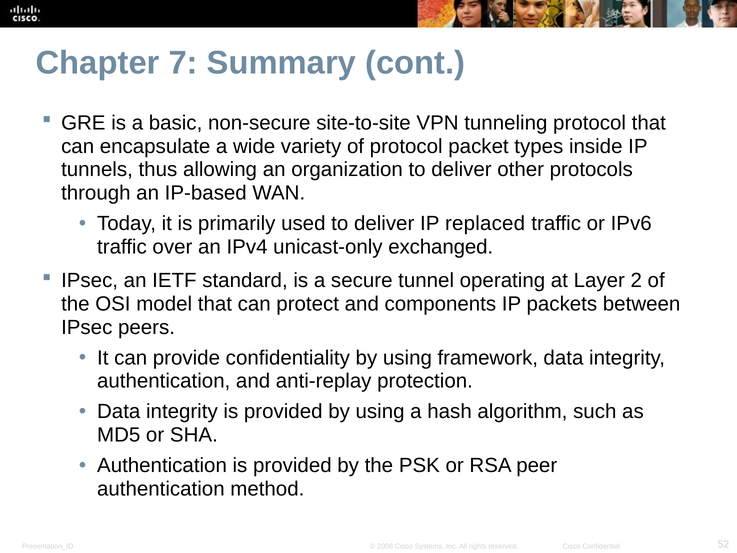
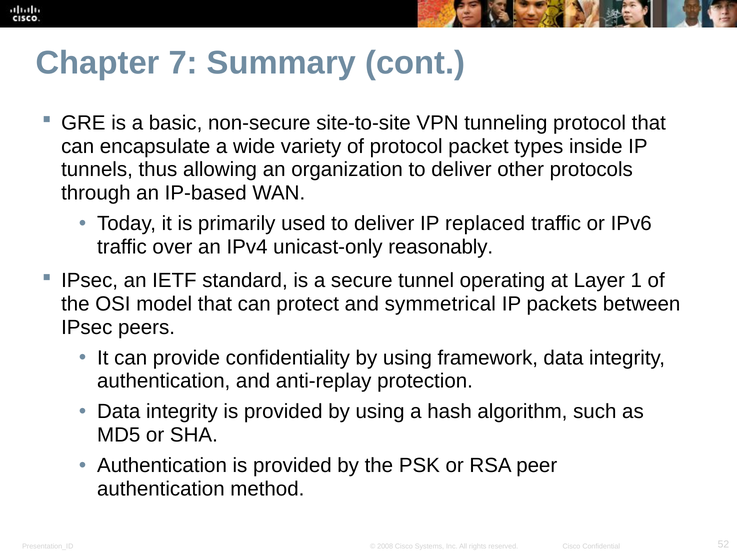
exchanged: exchanged -> reasonably (441, 247)
2: 2 -> 1 (636, 280)
components: components -> symmetrical (440, 304)
